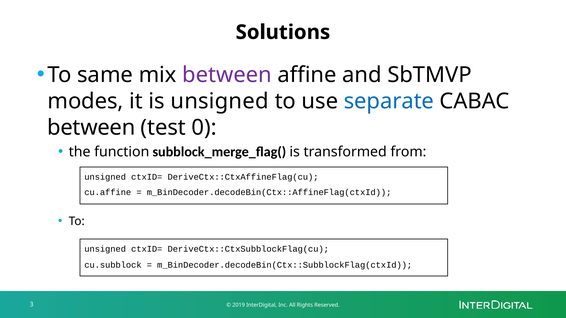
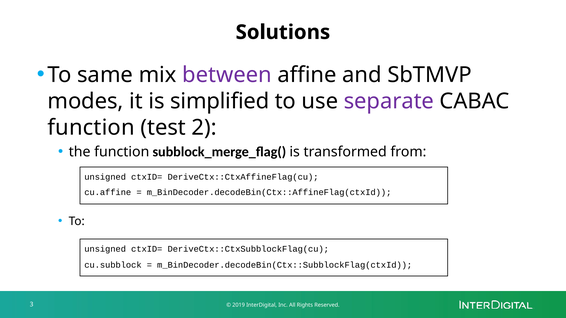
is unsigned: unsigned -> simplified (220, 101)
separate colour: blue -> purple (389, 101)
between: between -> function (91, 128)
0: 0 -> 2 (204, 128)
